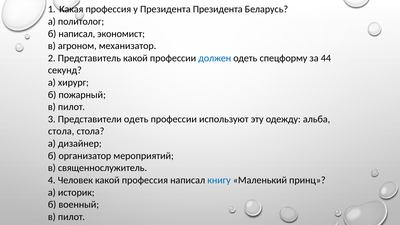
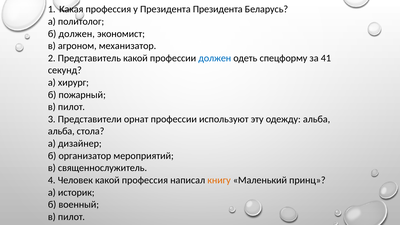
б написал: написал -> должен (77, 34)
44: 44 -> 41 (326, 58)
Представители одеть: одеть -> орнат (136, 119)
стола: стола -> альба (61, 131)
книгу colour: blue -> orange (219, 180)
